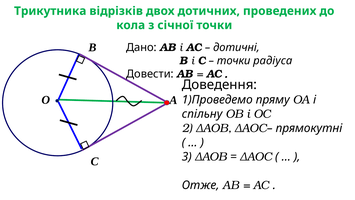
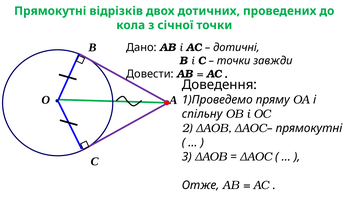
Трикутника: Трикутника -> Прямокутні (50, 11)
радіуса: радіуса -> завжди (273, 61)
